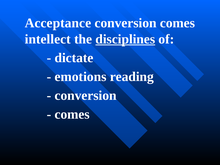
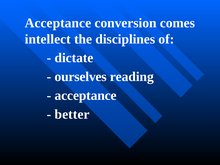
disciplines underline: present -> none (125, 39)
emotions: emotions -> ourselves (81, 77)
conversion: conversion -> acceptance (86, 96)
comes: comes -> better (72, 114)
